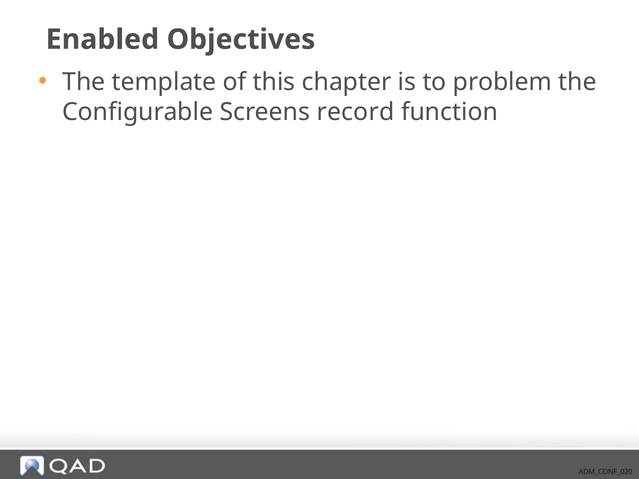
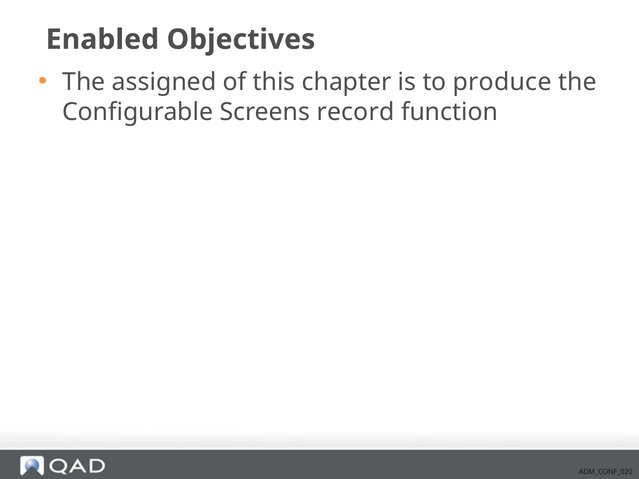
template: template -> assigned (164, 82)
problem: problem -> produce (502, 82)
